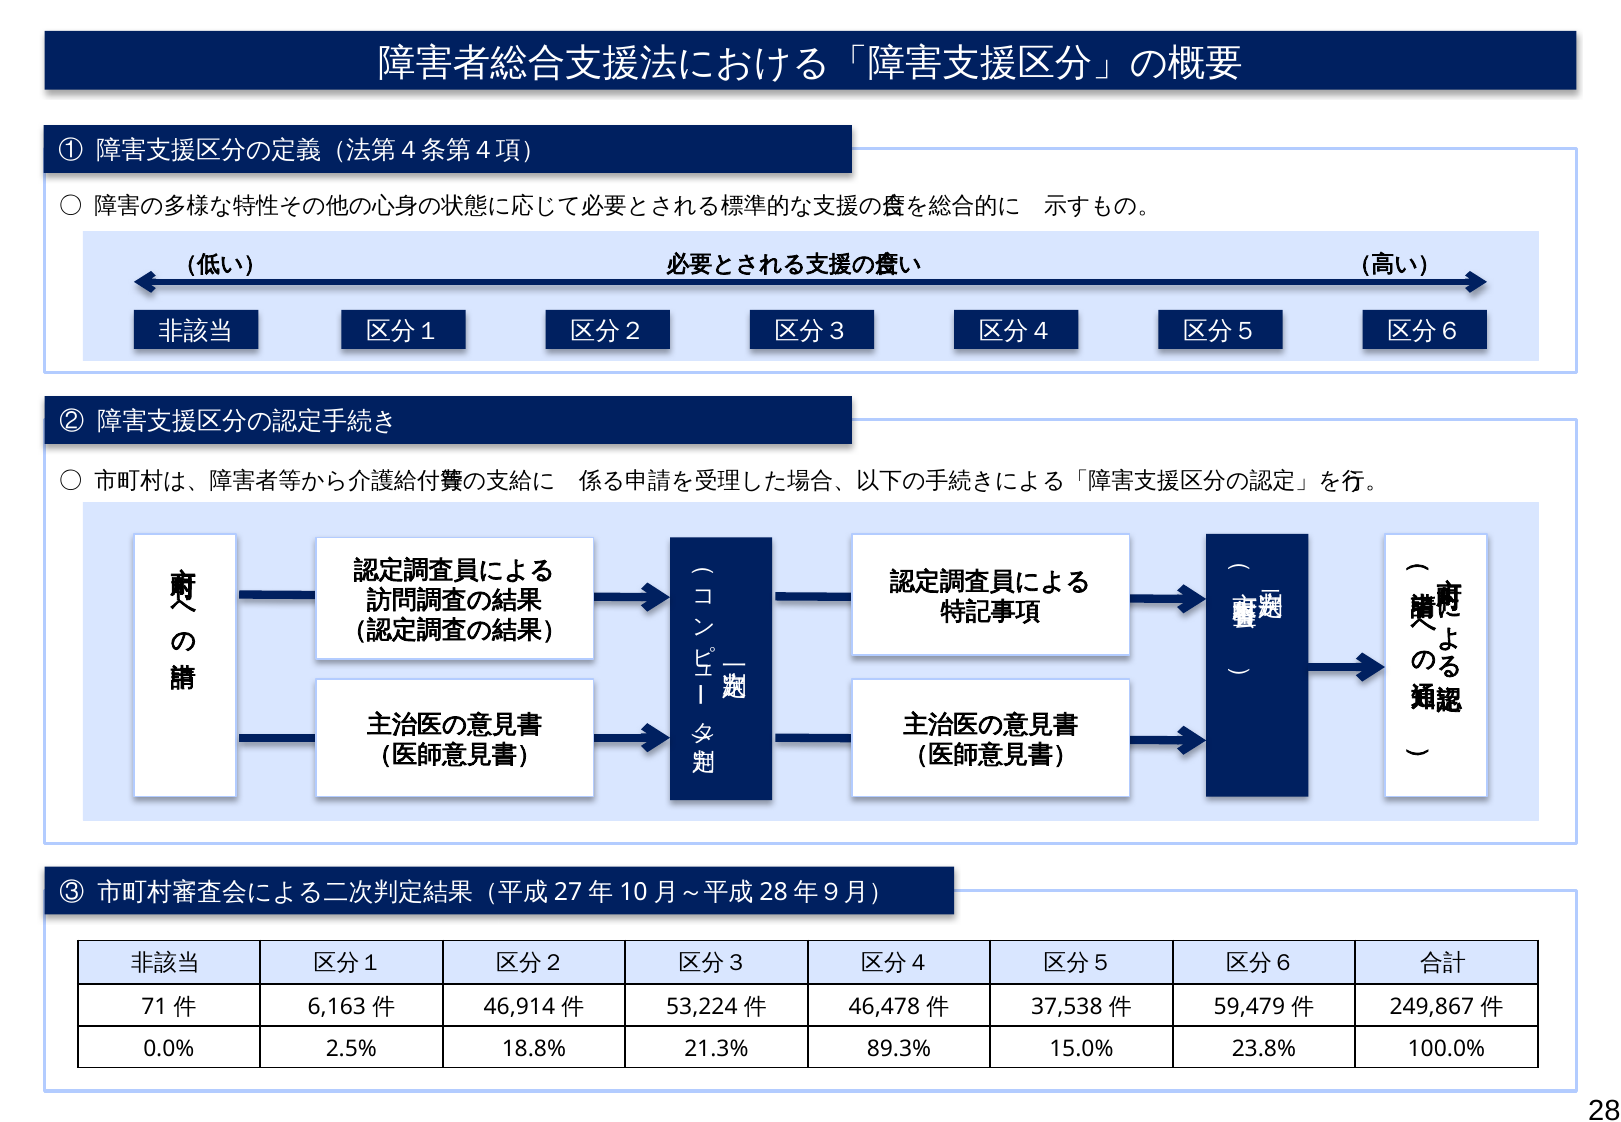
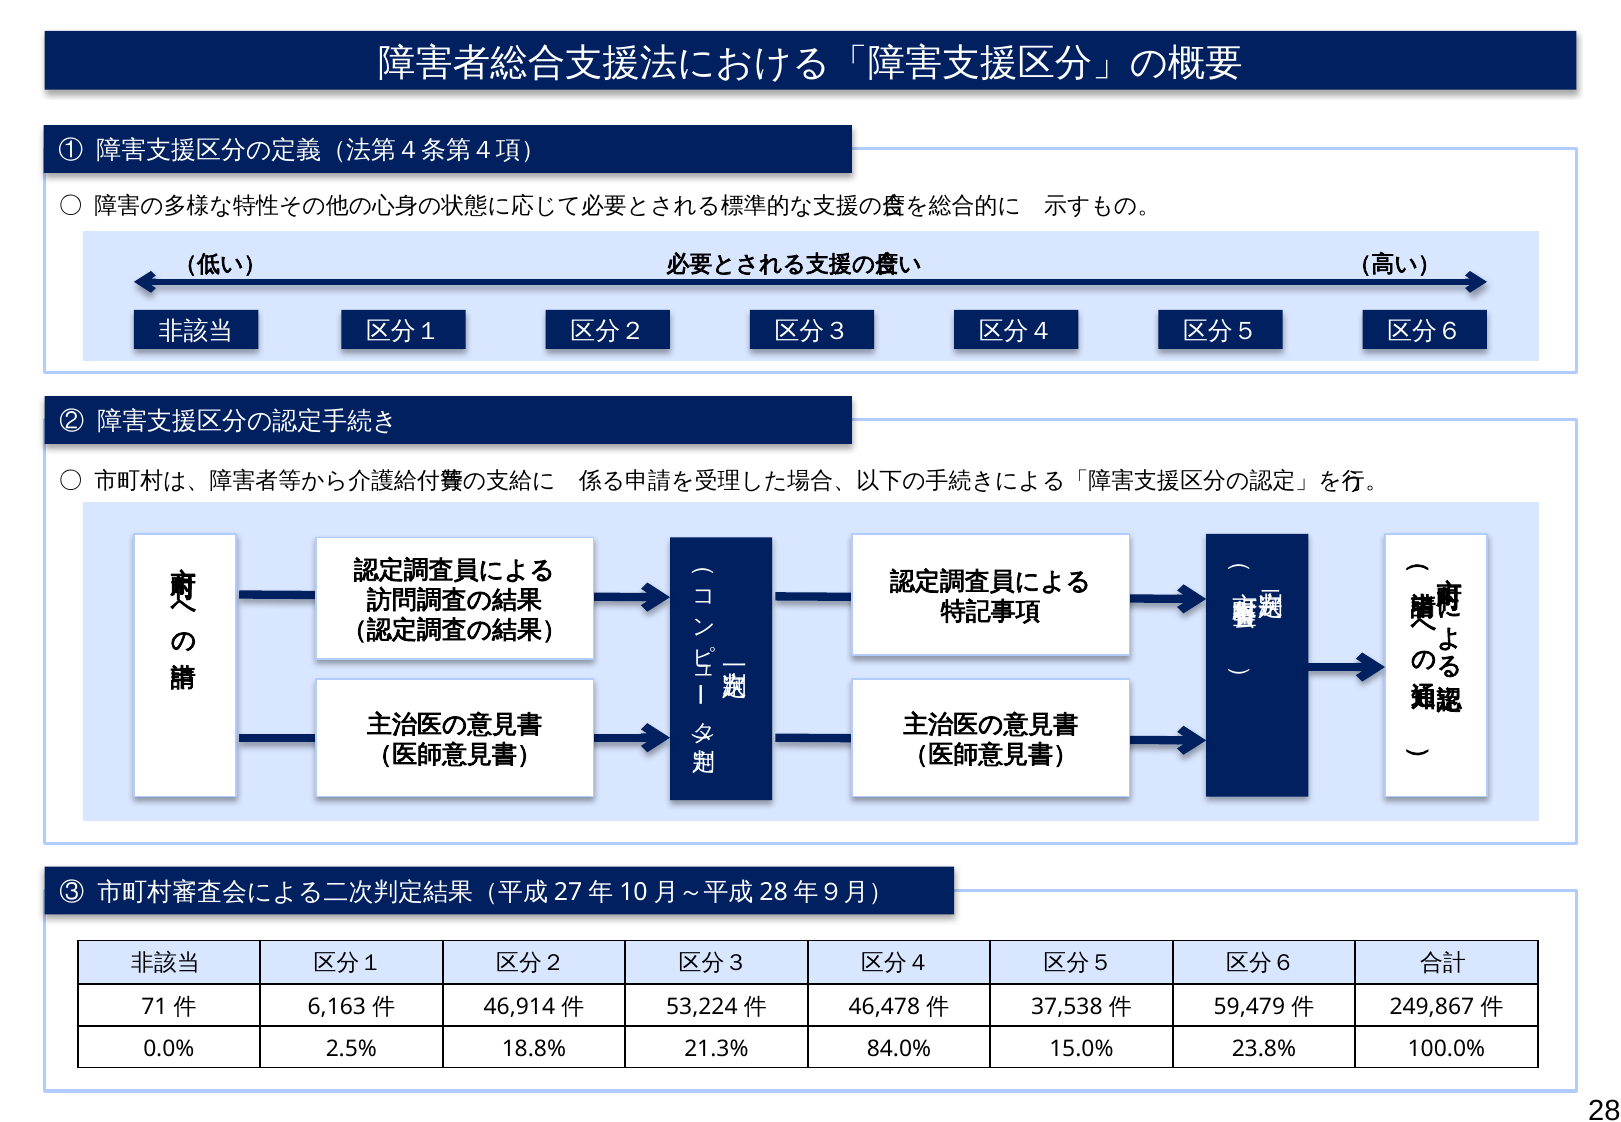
89.3%: 89.3% -> 84.0% (899, 1049)
